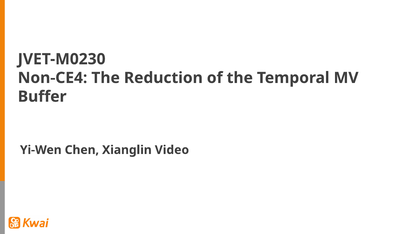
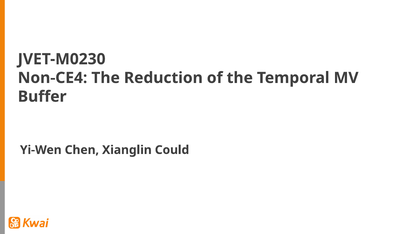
Video: Video -> Could (172, 150)
